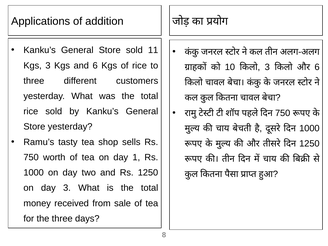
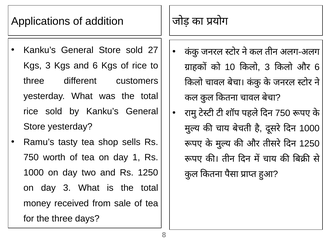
11: 11 -> 27 (153, 50)
